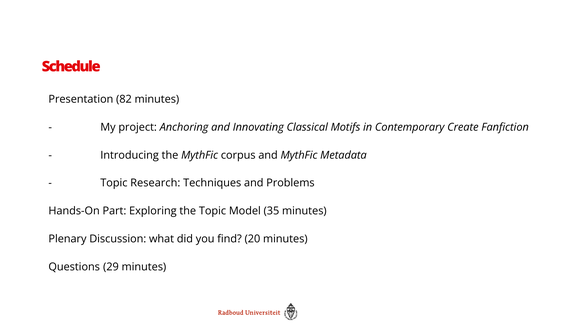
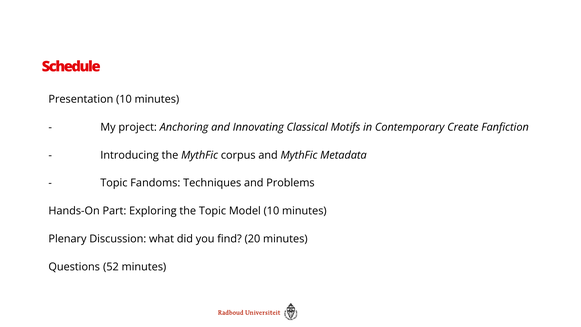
Presentation 82: 82 -> 10 (124, 99)
Research: Research -> Fandoms (155, 183)
Model 35: 35 -> 10 (271, 211)
29: 29 -> 52 (111, 267)
